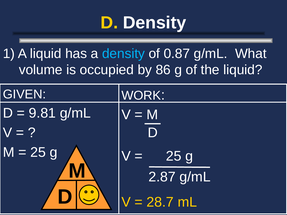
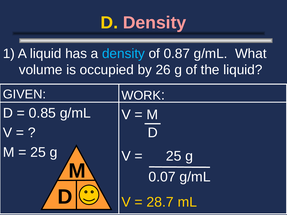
Density colour: white -> pink (155, 23)
86: 86 -> 26 (163, 70)
9.81: 9.81 -> 0.85 (42, 113)
2.87: 2.87 -> 0.07 (162, 177)
